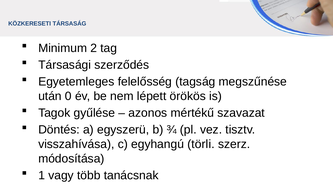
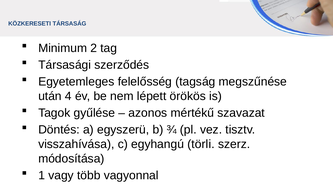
0: 0 -> 4 (68, 96)
tanácsnak: tanácsnak -> vagyonnal (131, 176)
